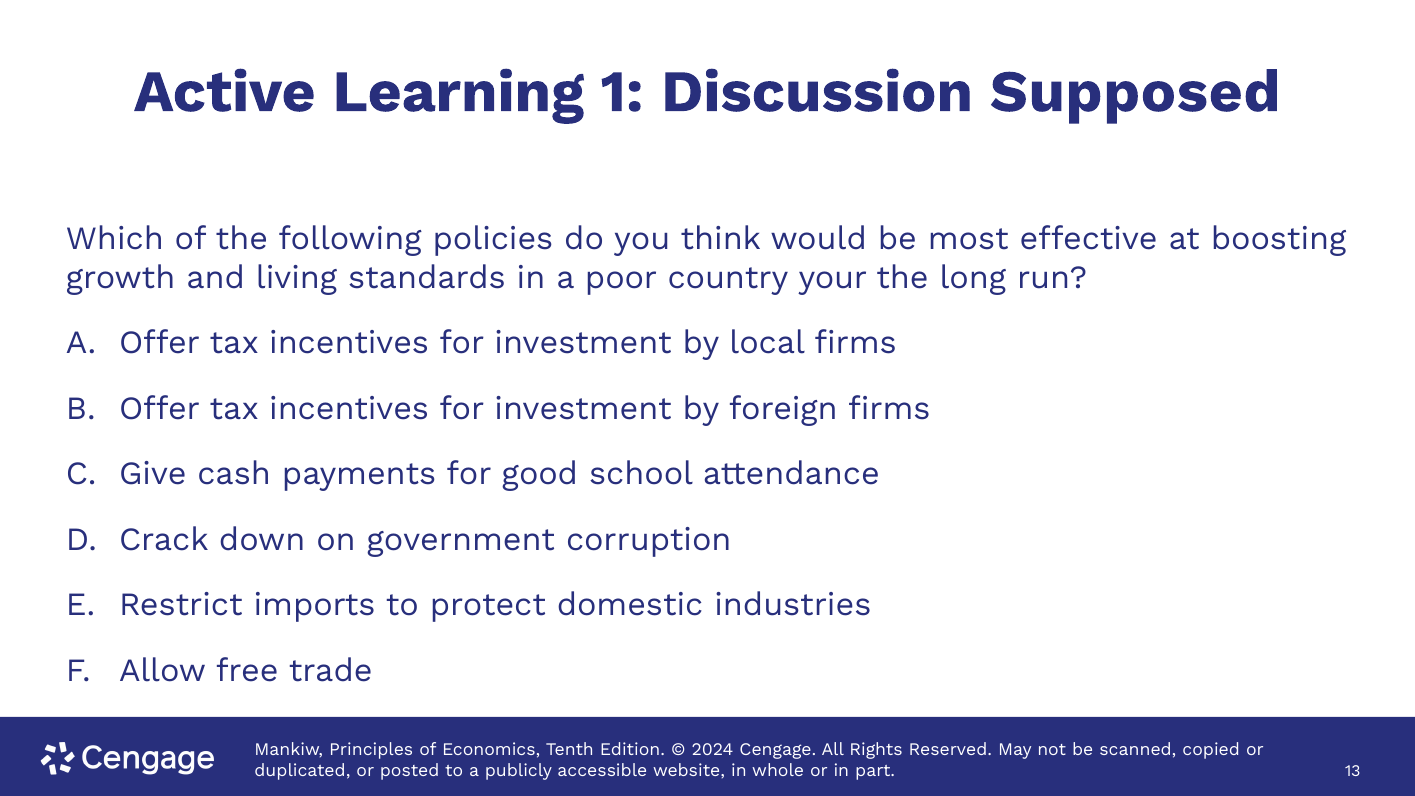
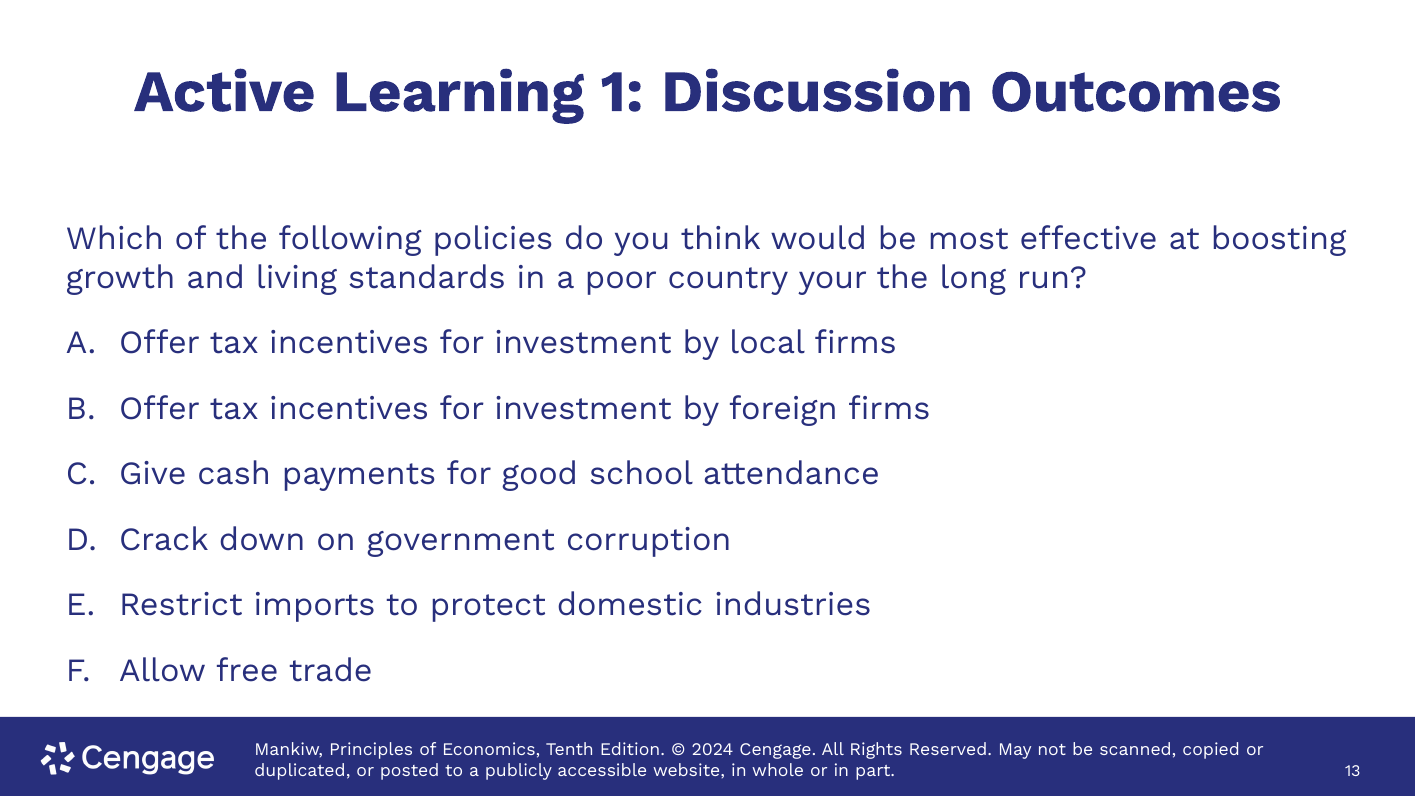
Supposed: Supposed -> Outcomes (1136, 92)
